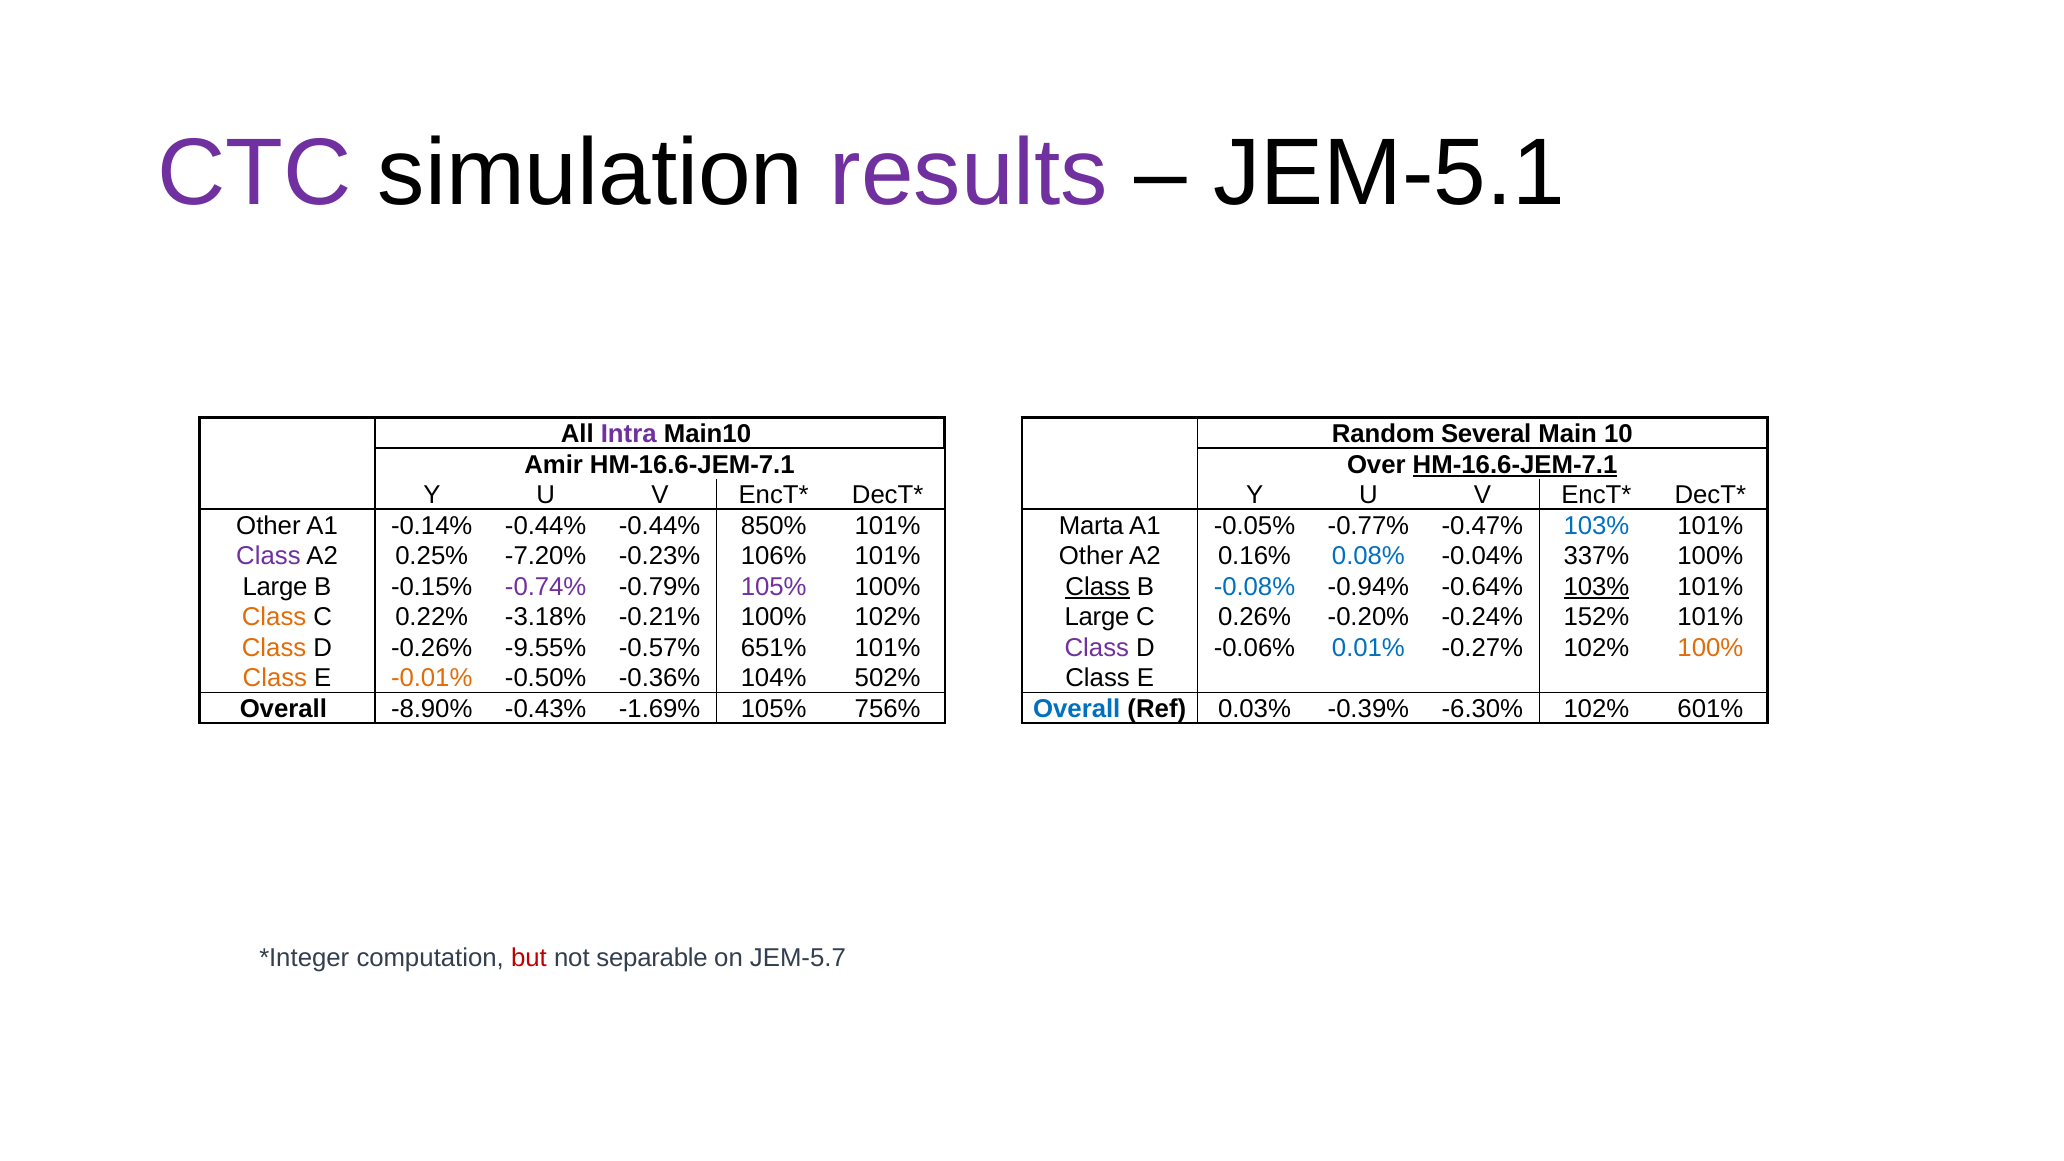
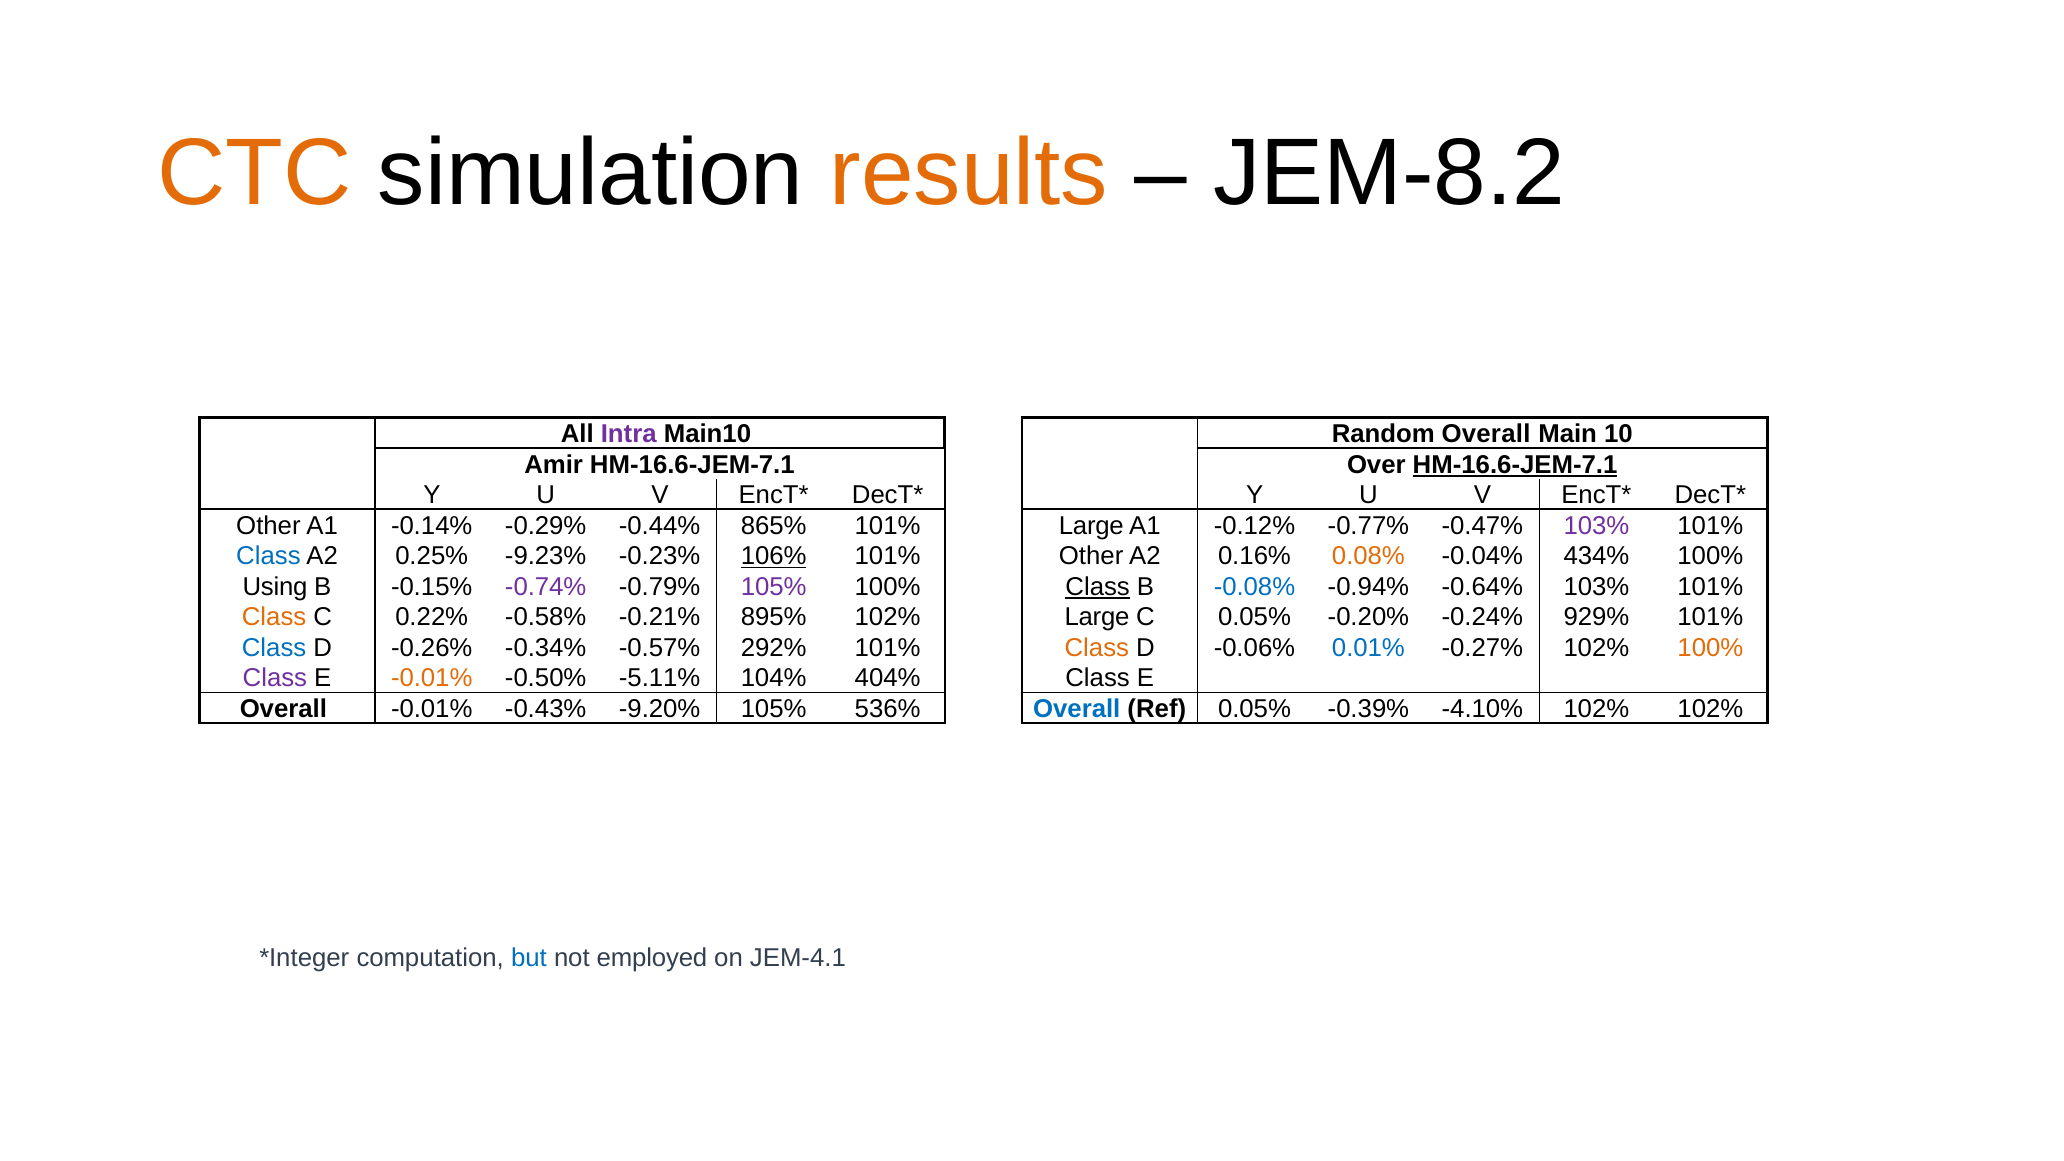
CTC colour: purple -> orange (254, 173)
results colour: purple -> orange (969, 173)
JEM-5.1: JEM-5.1 -> JEM-8.2 (1389, 173)
Random Several: Several -> Overall (1486, 434)
-0.14% -0.44%: -0.44% -> -0.29% (546, 526)
850%: 850% -> 865% (774, 526)
Marta: Marta -> Large (1091, 526)
-0.05%: -0.05% -> -0.12% (1254, 526)
103% colour: blue -> purple (1596, 526)
Class colour: purple -> blue (268, 556)
-7.20%: -7.20% -> -9.23% (546, 556)
106% underline: none -> present (774, 556)
0.08% colour: blue -> orange (1368, 556)
337%: 337% -> 434% (1596, 556)
Large: Large -> Using (275, 587)
103% underline: present -> none (1596, 587)
-3.18%: -3.18% -> -0.58% (546, 617)
-0.21% 100%: 100% -> 895% (774, 617)
C 0.26%: 0.26% -> 0.05% (1254, 617)
152%: 152% -> 929% (1596, 617)
Class colour: orange -> blue (274, 648)
-9.55%: -9.55% -> -0.34% (546, 648)
651%: 651% -> 292% (774, 648)
Class colour: purple -> orange (1097, 648)
Class colour: orange -> purple (275, 678)
-0.36%: -0.36% -> -5.11% (660, 678)
502%: 502% -> 404% (888, 678)
Overall -8.90%: -8.90% -> -0.01% (432, 709)
-1.69%: -1.69% -> -9.20% (660, 709)
756%: 756% -> 536% (888, 709)
Ref 0.03%: 0.03% -> 0.05% (1254, 709)
-6.30%: -6.30% -> -4.10% (1482, 709)
102% 601%: 601% -> 102% (1710, 709)
but colour: red -> blue (529, 958)
separable: separable -> employed (652, 958)
JEM-5.7: JEM-5.7 -> JEM-4.1 (798, 958)
